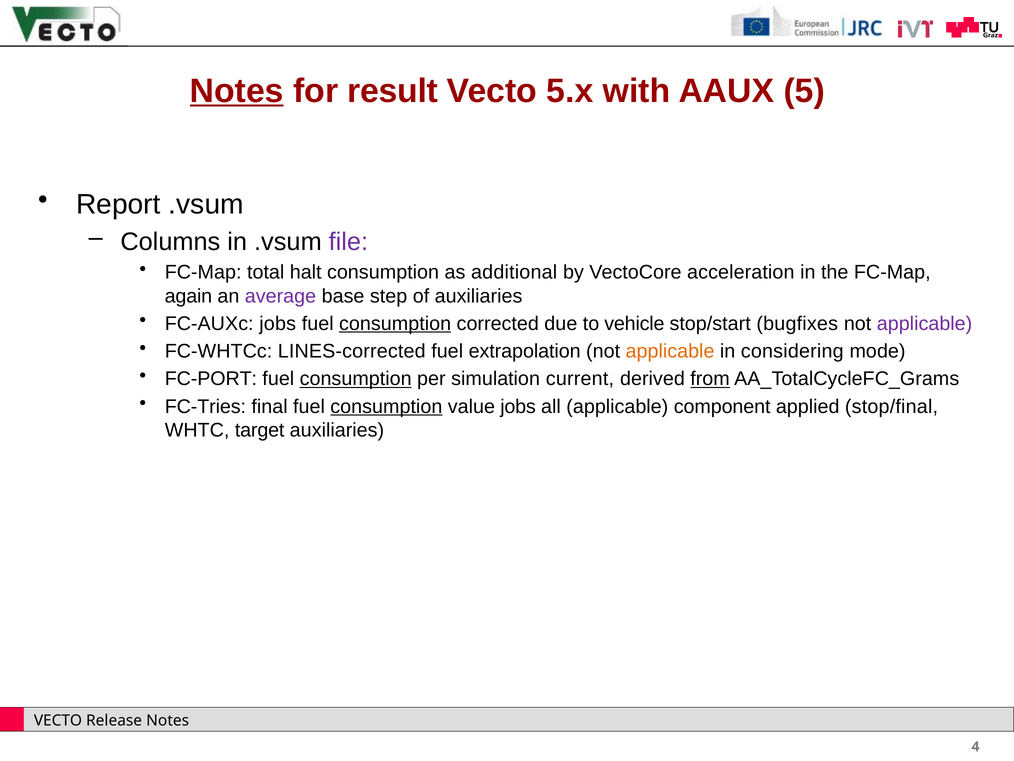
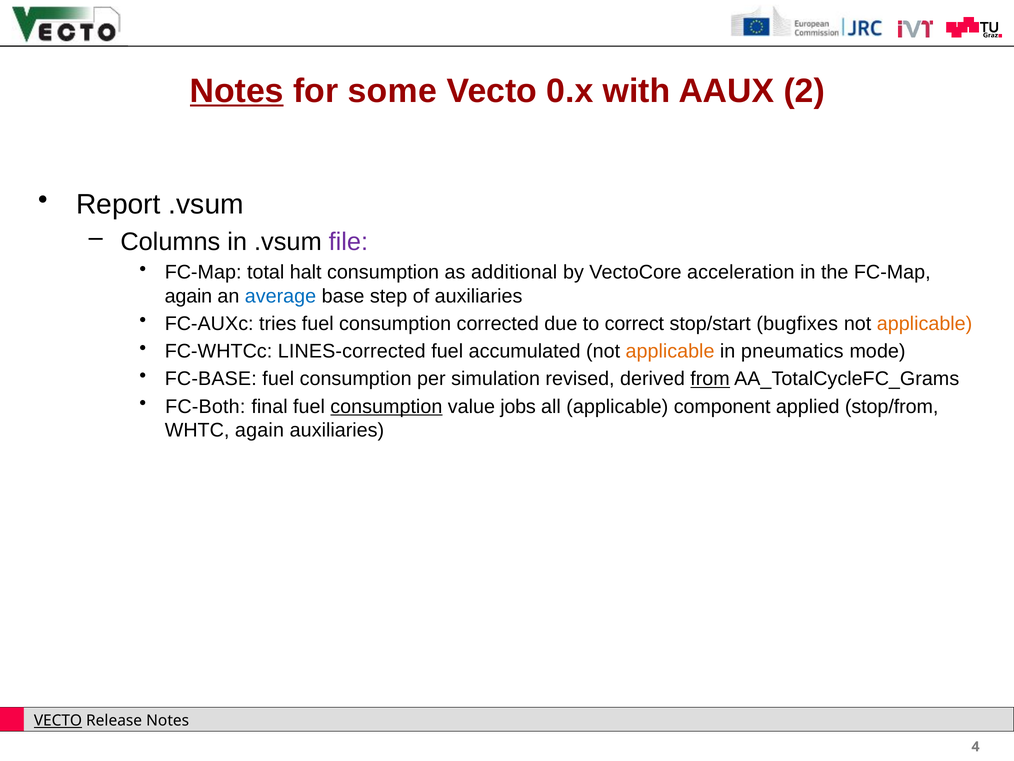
result: result -> some (392, 91)
5.x: 5.x -> 0.x (570, 91)
5: 5 -> 2 (804, 91)
average colour: purple -> blue (280, 296)
FC-AUXc jobs: jobs -> tries (278, 323)
consumption underline: present -> none (395, 323)
vehicle: vehicle -> correct (634, 323)
applicable colour: purple -> orange (925, 323)
extrapolation: extrapolation -> accumulated (525, 351)
considering: considering -> pneumatics (792, 351)
FC-PORT: FC-PORT -> FC-BASE (211, 379)
consumption underline: present -> none (356, 379)
current: current -> revised (580, 379)
FC-Tries: FC-Tries -> FC-Both (205, 406)
stop/final: stop/final -> stop/from (892, 406)
WHTC target: target -> again (259, 430)
VECTO underline: none -> present (58, 720)
